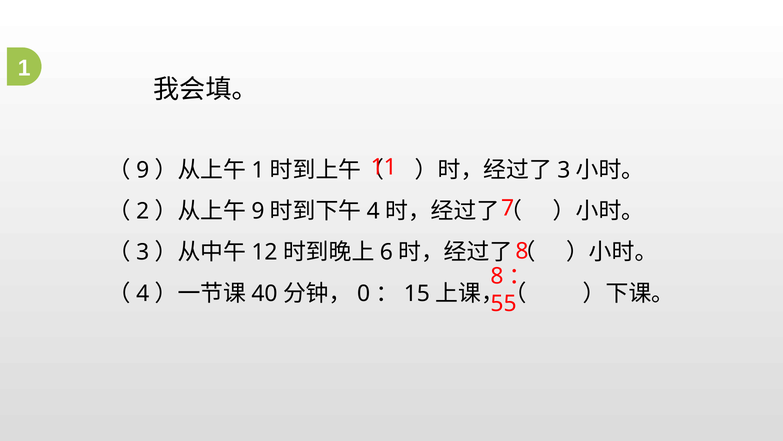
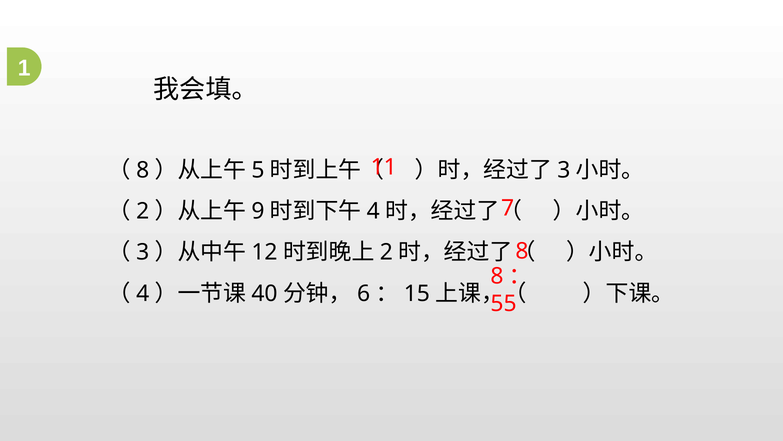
9: 9 -> 8 (143, 170)
1: 1 -> 5 (258, 170)
6: 6 -> 2 (386, 252)
0: 0 -> 6 (364, 293)
